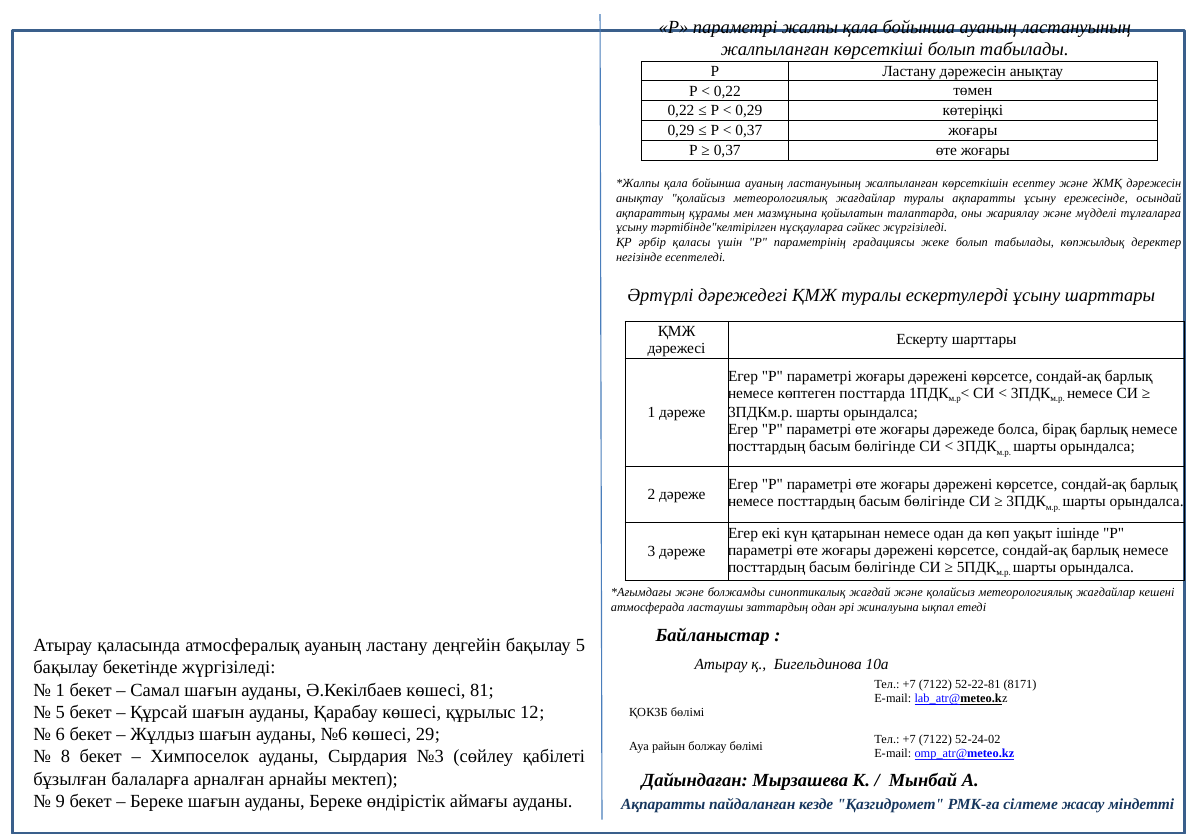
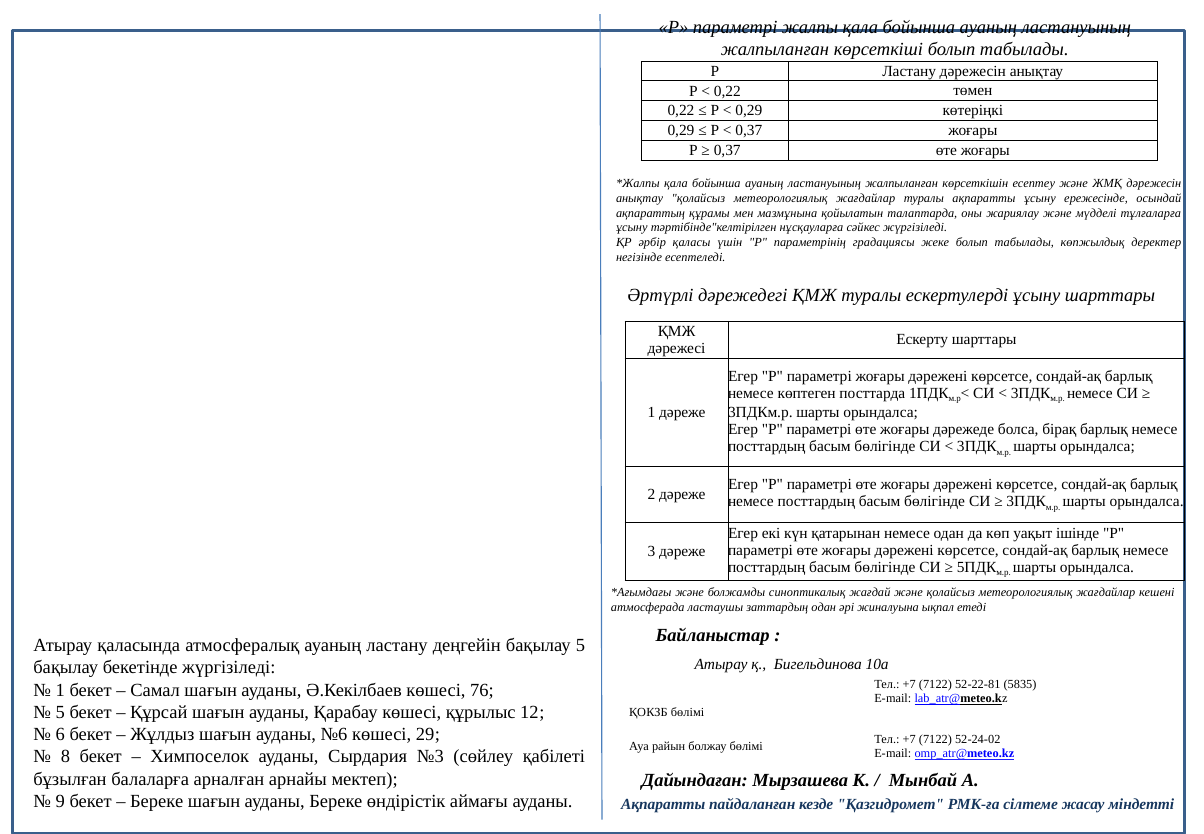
8171: 8171 -> 5835 (1020, 684)
81: 81 -> 76 (482, 690)
